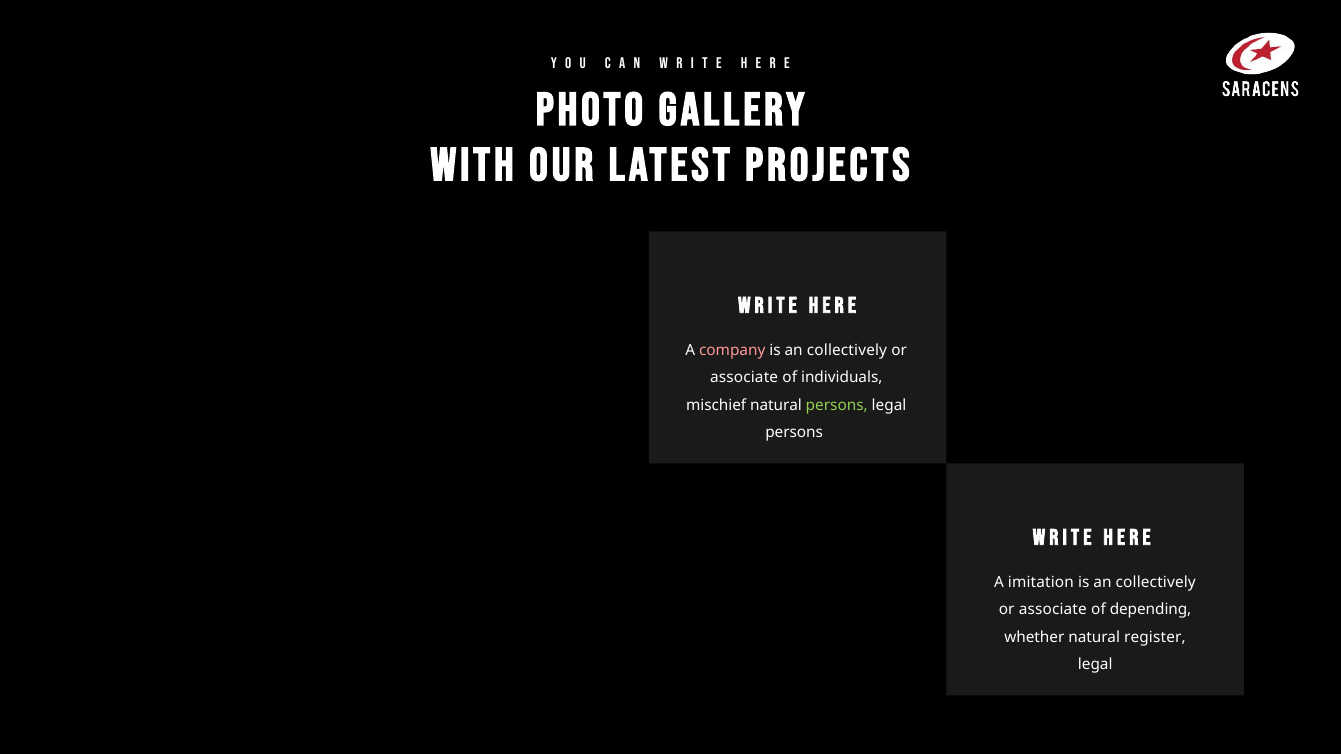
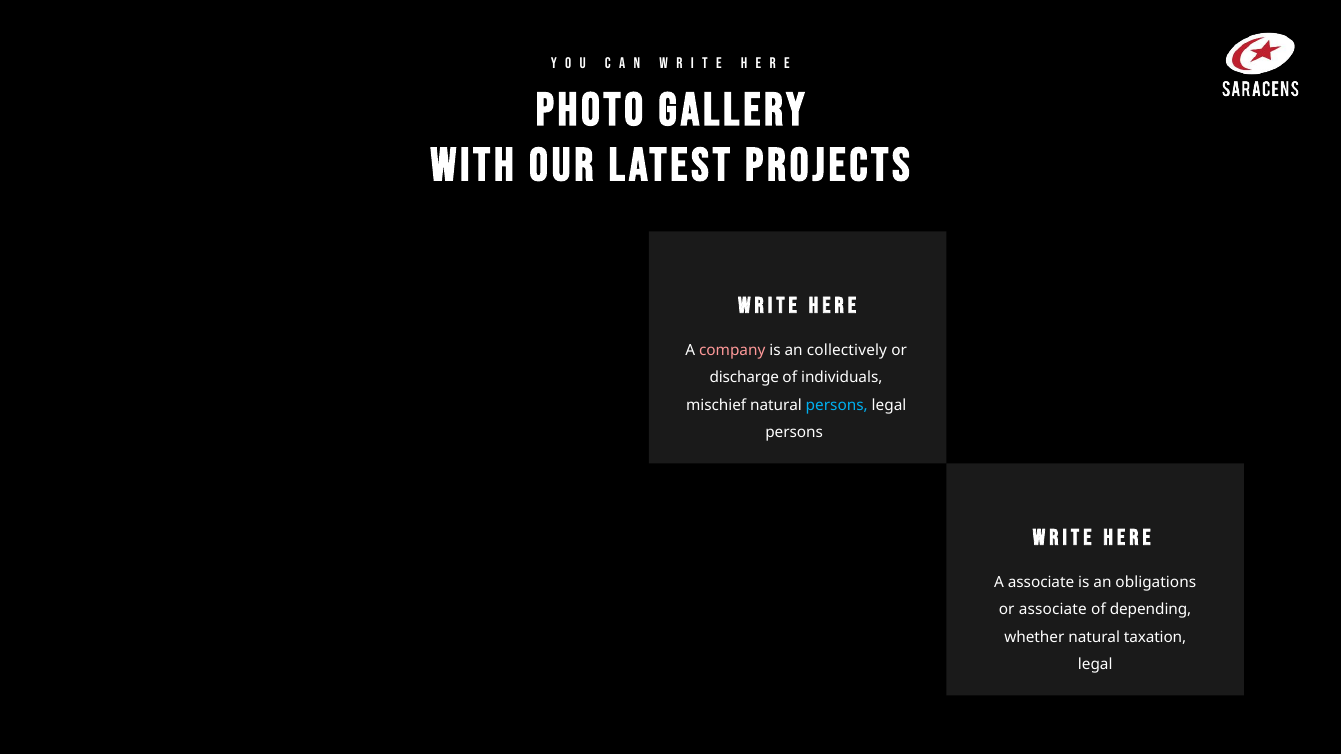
associate: associate -> discharge (744, 378)
persons colour: light green -> light blue (837, 406)
A imitation: imitation -> associate (1041, 582)
collectively: collectively -> obligations (1156, 582)
register: register -> taxation (1155, 638)
